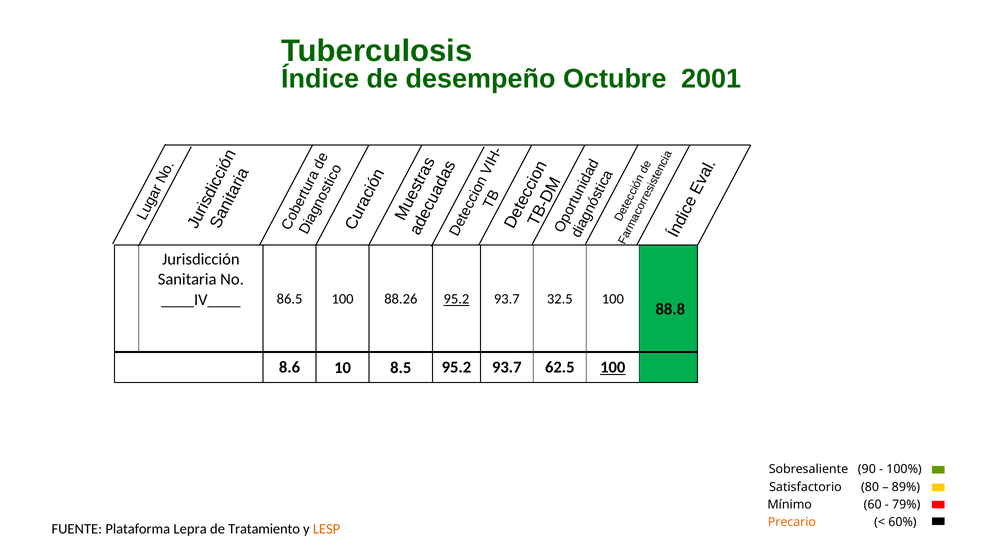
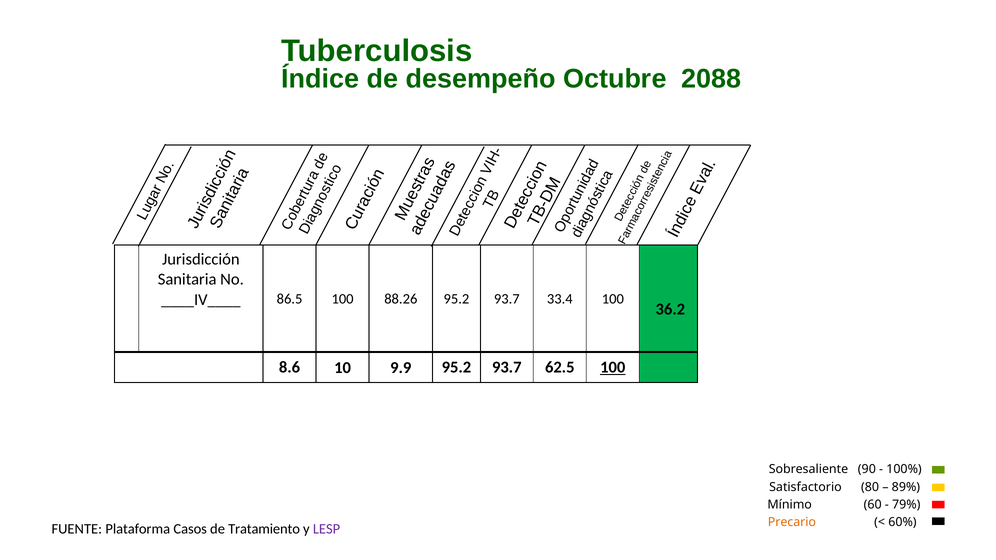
2001: 2001 -> 2088 (711, 79)
95.2 underline: present -> none (456, 299)
32.5: 32.5 -> 33.4 (560, 299)
88.8: 88.8 -> 36.2 (670, 309)
8.5: 8.5 -> 9.9 (401, 368)
Lepra: Lepra -> Casos (190, 529)
LESP colour: orange -> purple (327, 529)
